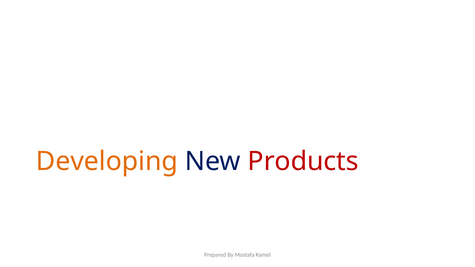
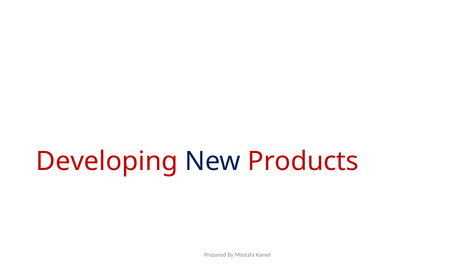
Developing colour: orange -> red (107, 161)
